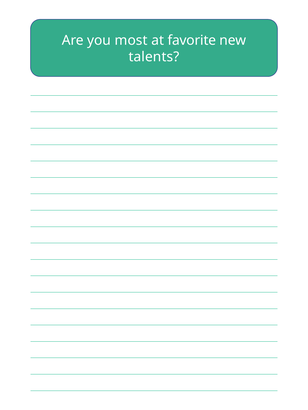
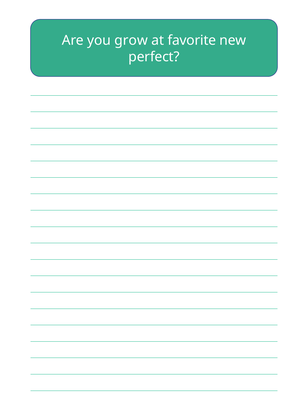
most: most -> grow (131, 41)
talents: talents -> perfect (154, 57)
